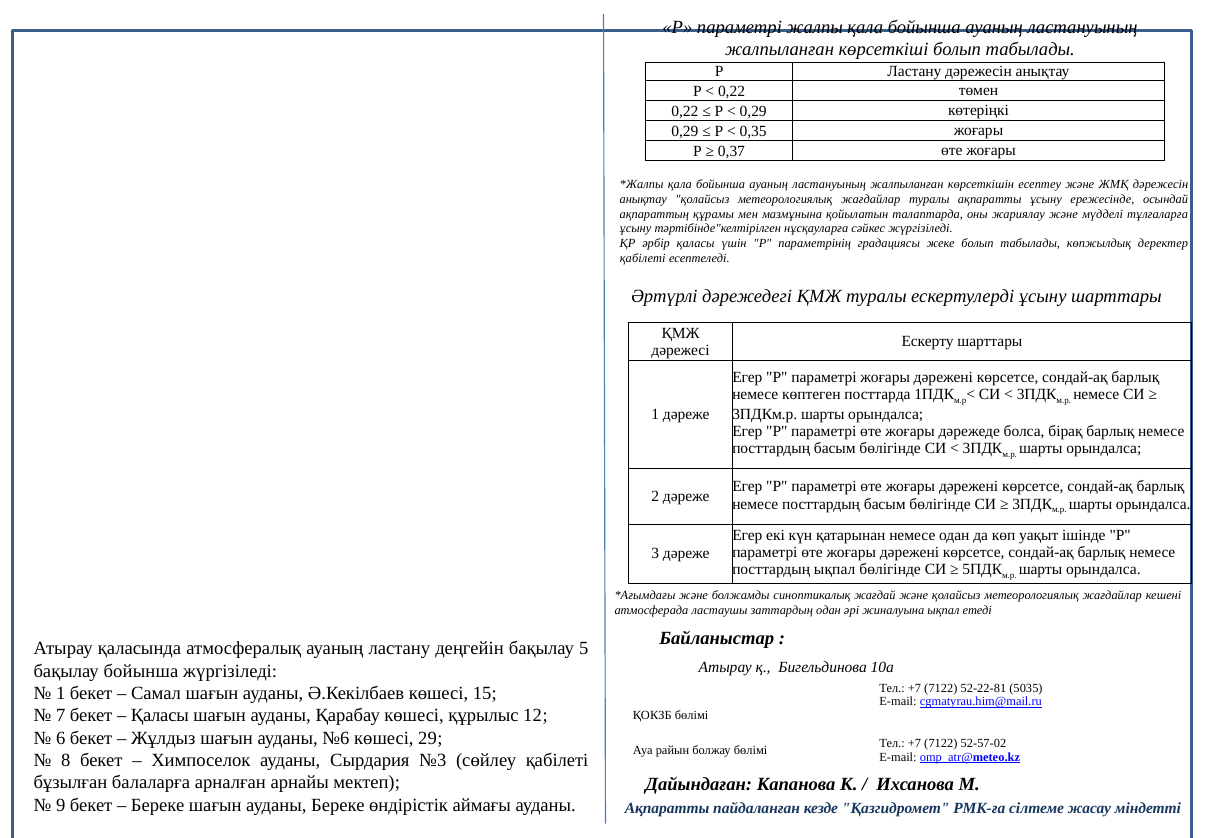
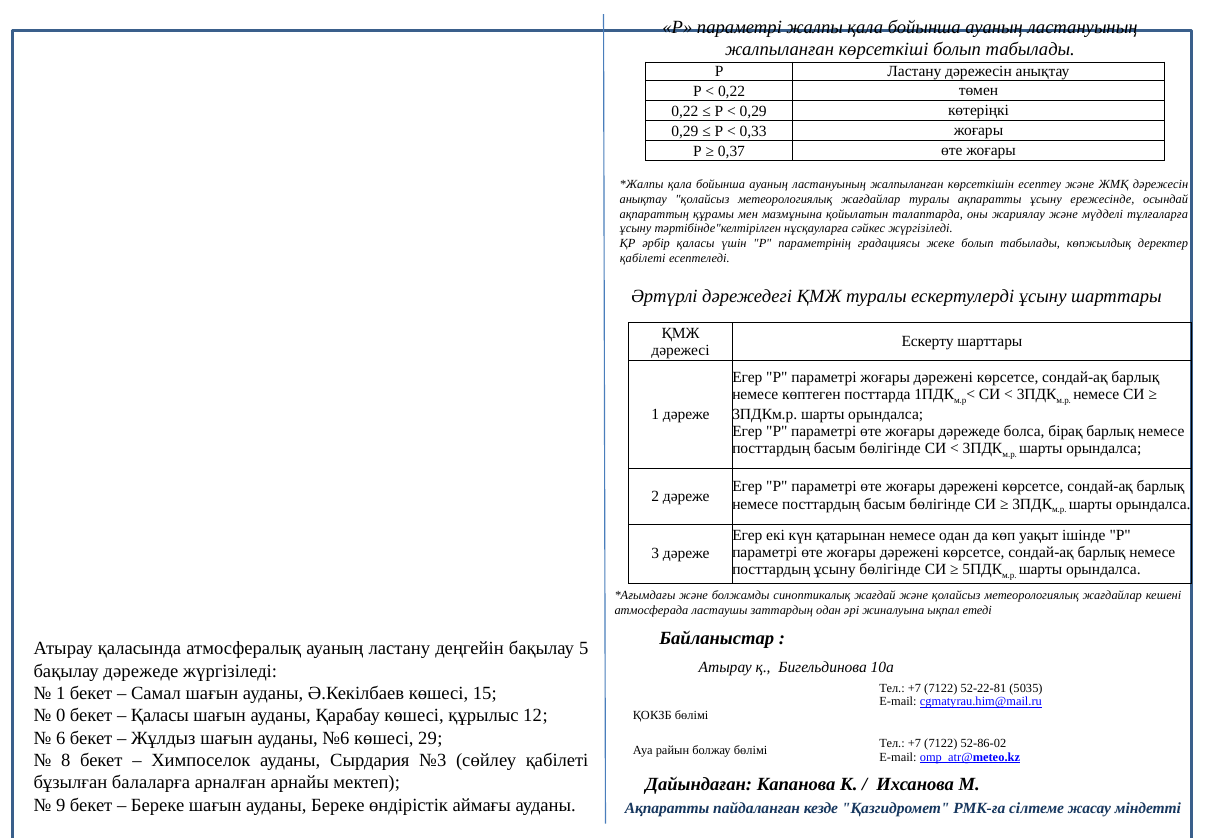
0,35: 0,35 -> 0,33 (753, 131)
посттардың ықпал: ықпал -> ұсыну (835, 570)
бақылау бойынша: бойынша -> дәрежеде (141, 671)
7: 7 -> 0 (61, 716)
52-57-02: 52-57-02 -> 52-86-02 (983, 744)
